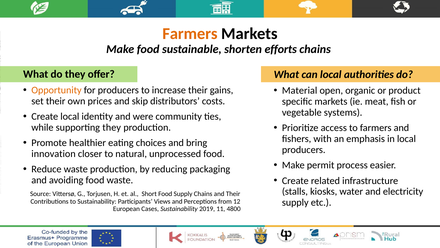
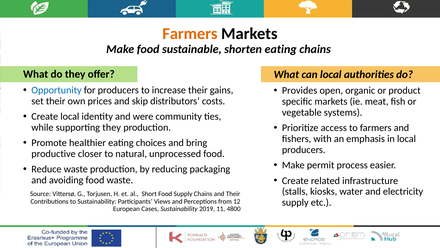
shorten efforts: efforts -> eating (281, 49)
Opportunity colour: orange -> blue (57, 90)
Material: Material -> Provides (300, 90)
innovation: innovation -> productive (54, 154)
